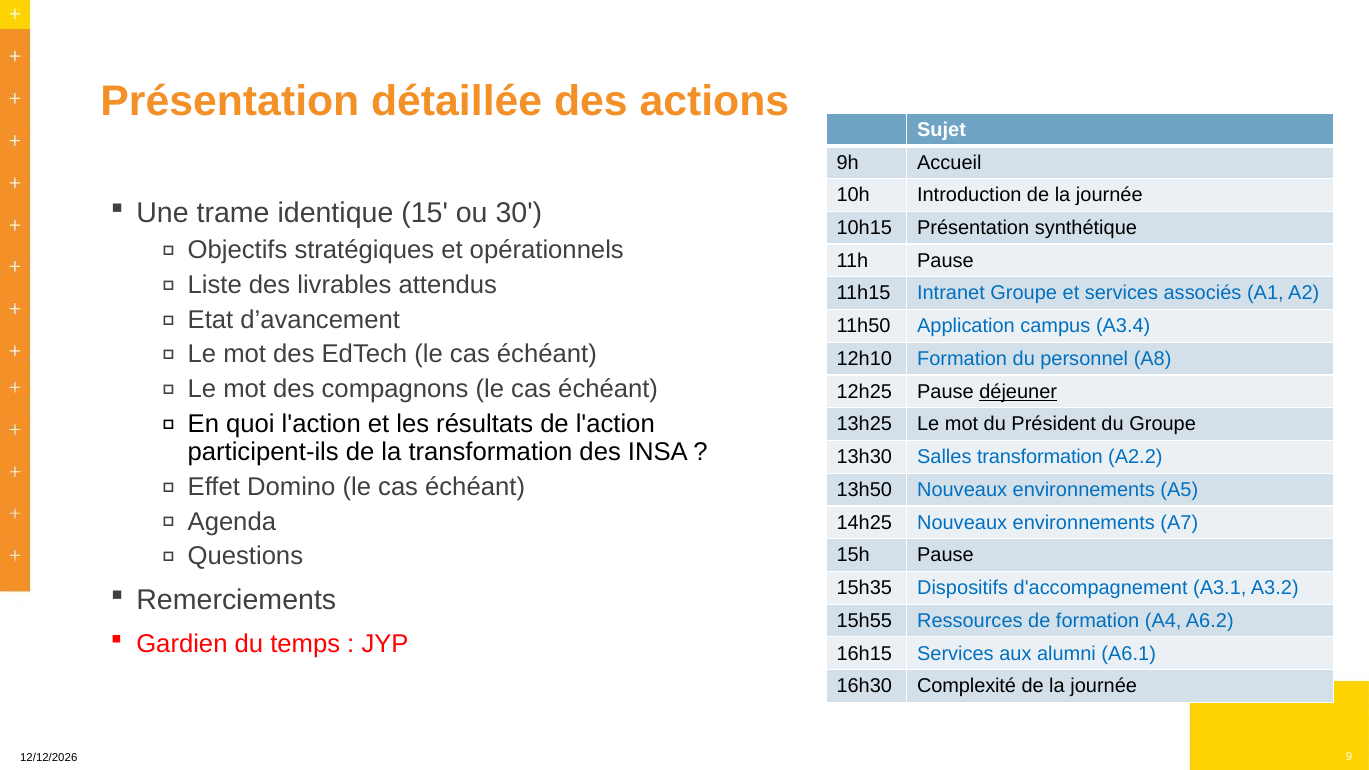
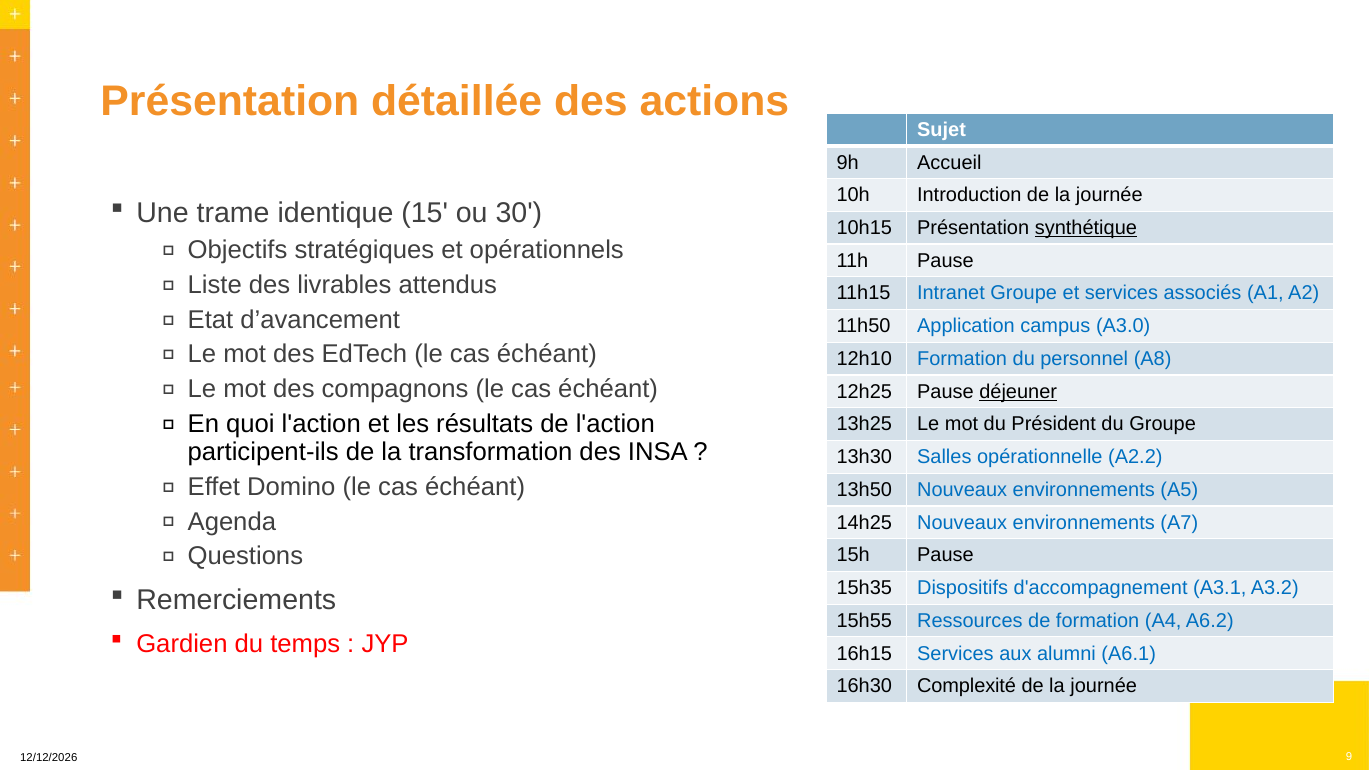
synthétique underline: none -> present (1086, 228)
A3.4: A3.4 -> A3.0 (1123, 326)
Salles transformation: transformation -> opérationnelle (1040, 457)
